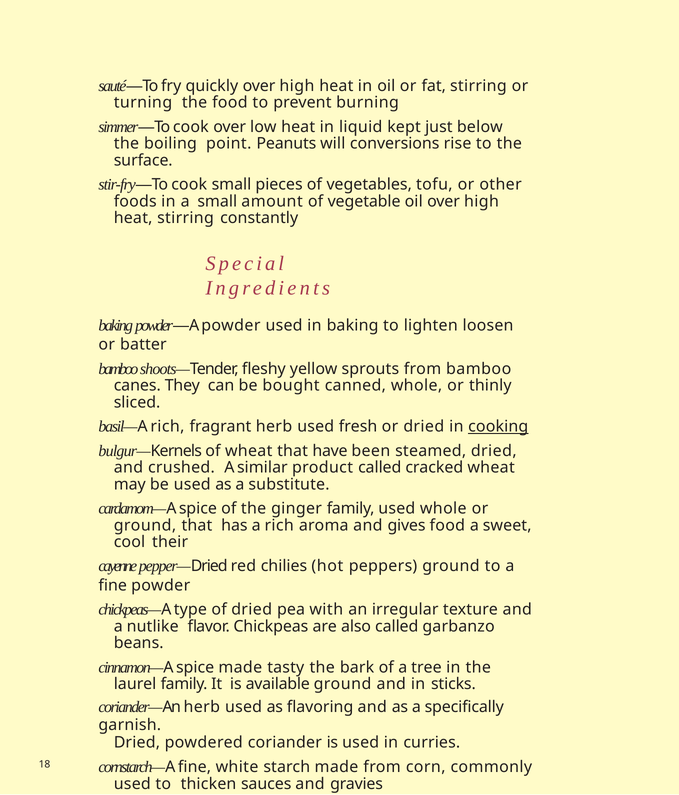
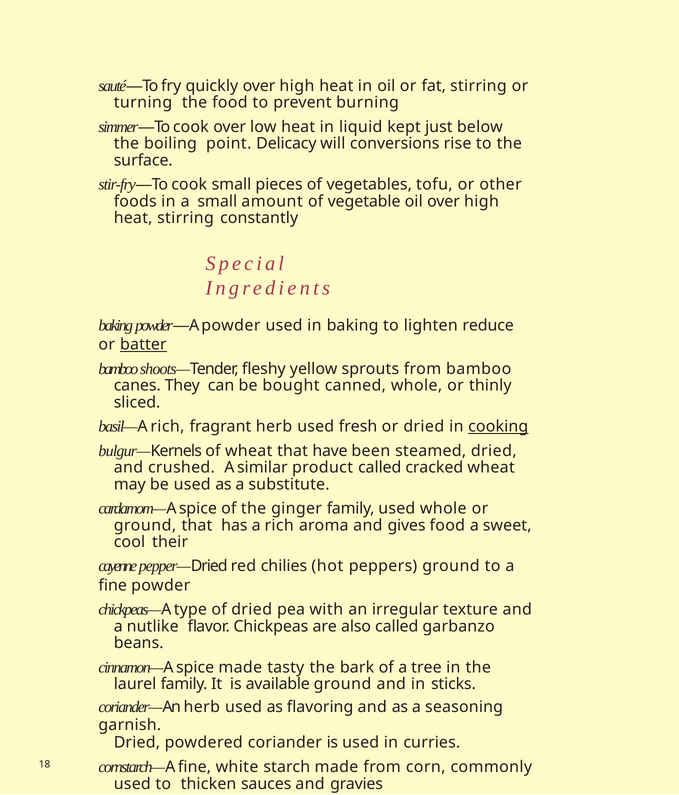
Peanuts: Peanuts -> Delicacy (286, 144)
loosen: loosen -> reduce (488, 325)
batter underline: none -> present (143, 345)
specifically: specifically -> seasoning (464, 707)
